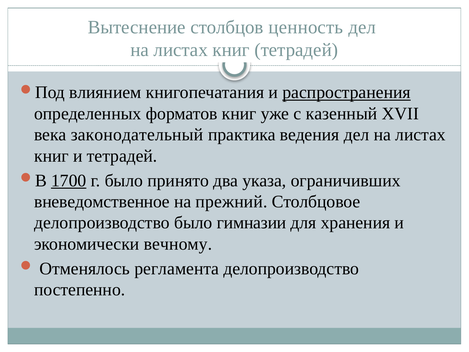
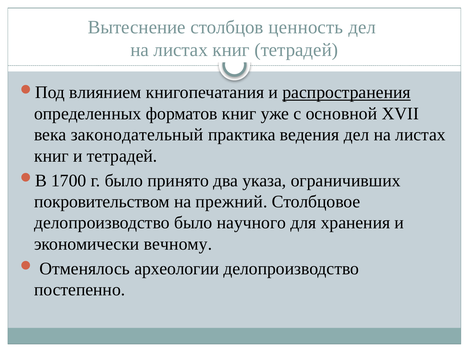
казенный: казенный -> основной (342, 114)
1700 underline: present -> none (69, 180)
вневедомственное: вневедомственное -> покровительством (102, 202)
гимназии: гимназии -> научного (251, 223)
регламента: регламента -> археологии (177, 268)
